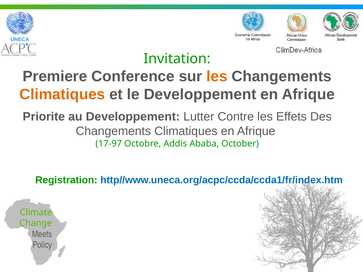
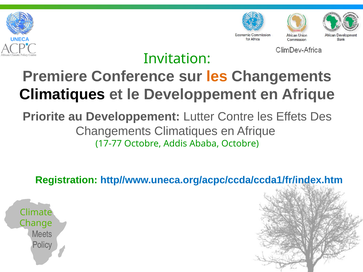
Climatiques colour: orange -> black (62, 95)
17-97: 17-97 -> 17-77 (109, 144)
Ababa October: October -> Octobre (240, 144)
